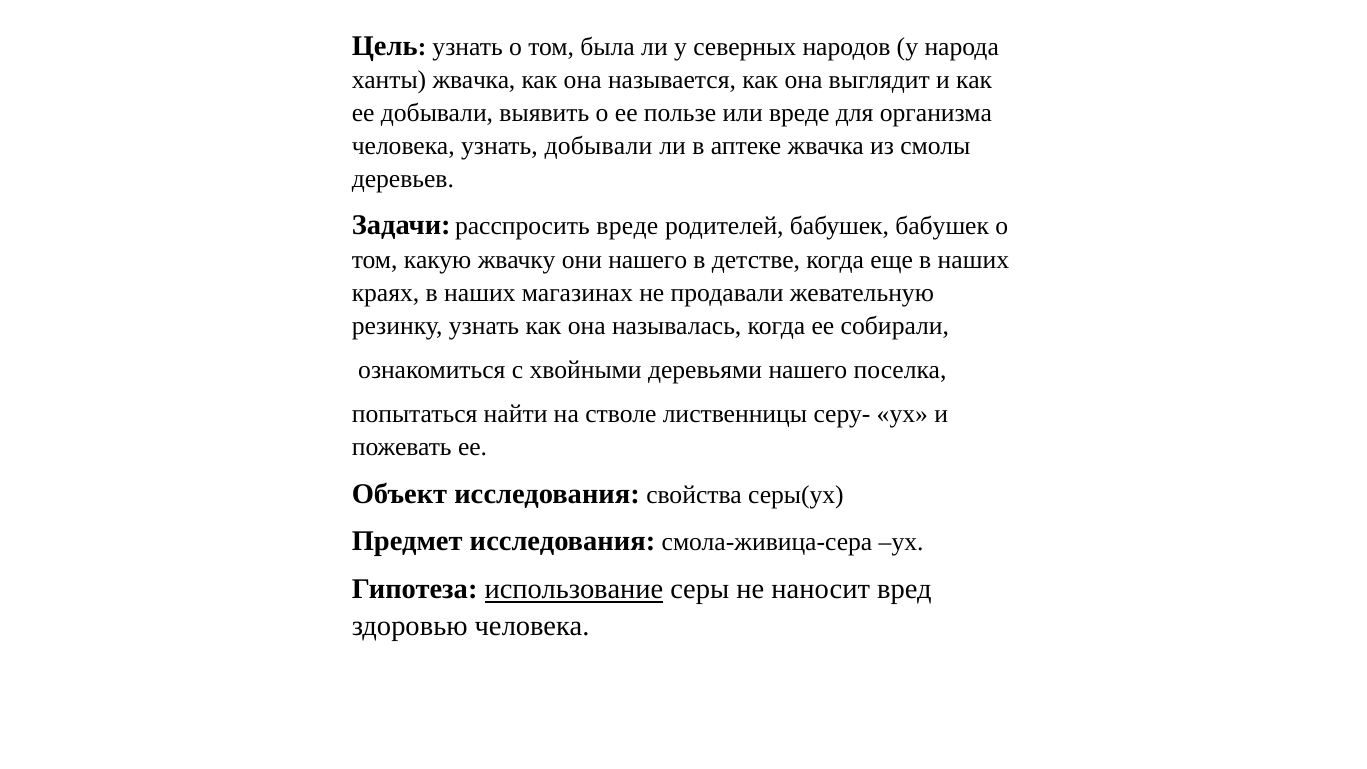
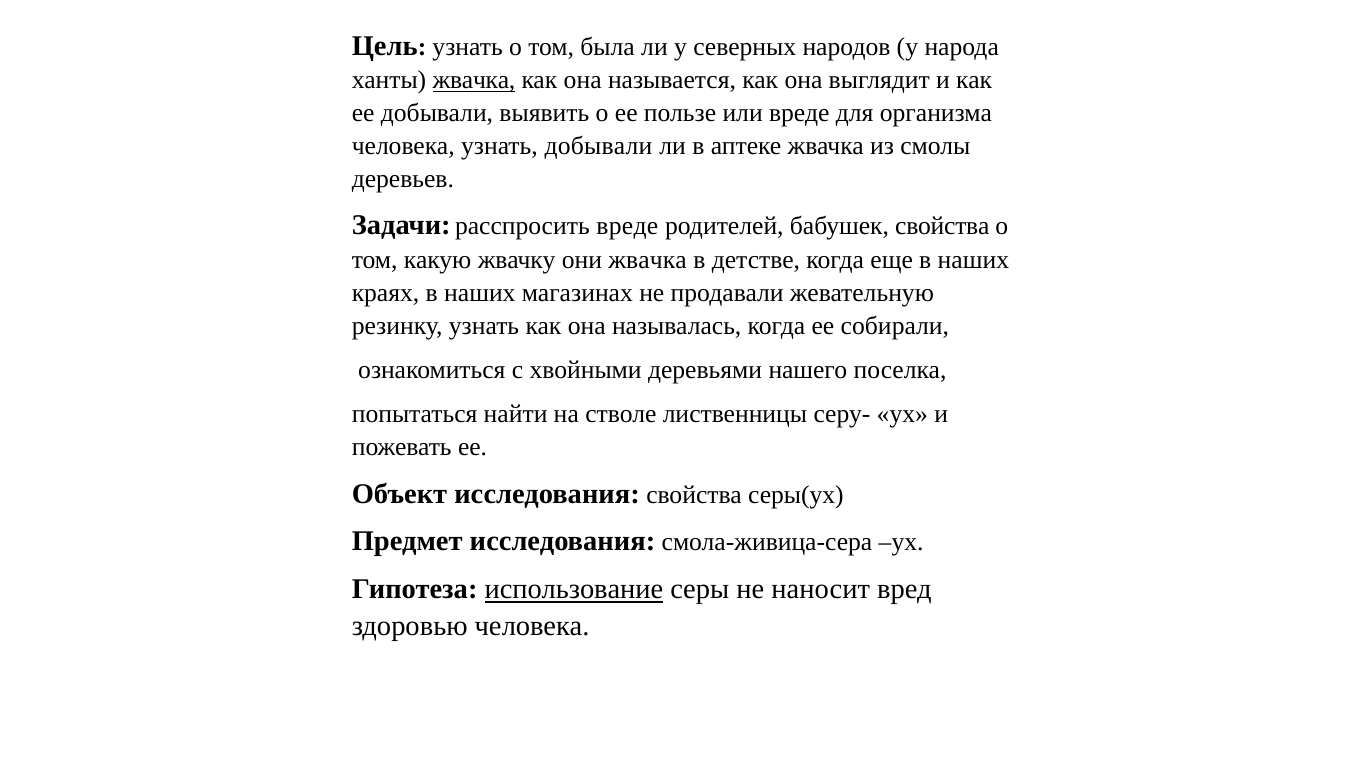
жвачка underline: none -> present (474, 80)
бабушек бабушек: бабушек -> свойства (942, 226)
они нашего: нашего -> жвачка (648, 260)
